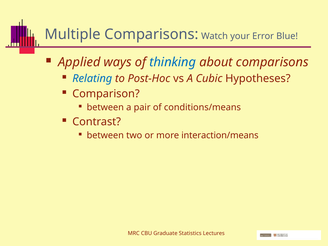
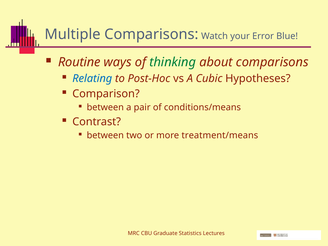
Applied: Applied -> Routine (79, 62)
thinking colour: blue -> green (173, 62)
interaction/means: interaction/means -> treatment/means (220, 135)
